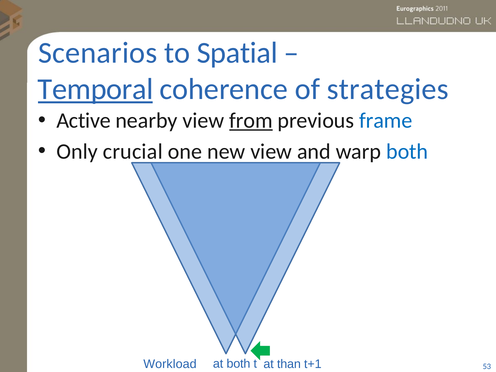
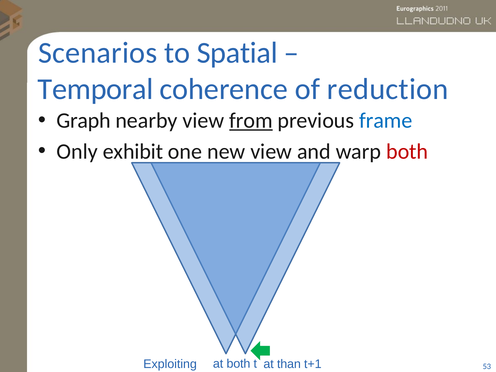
Temporal underline: present -> none (95, 89)
strategies: strategies -> reduction (388, 89)
Active: Active -> Graph (84, 121)
crucial: crucial -> exhibit (133, 151)
both colour: blue -> red (407, 151)
Workload: Workload -> Exploiting (170, 364)
